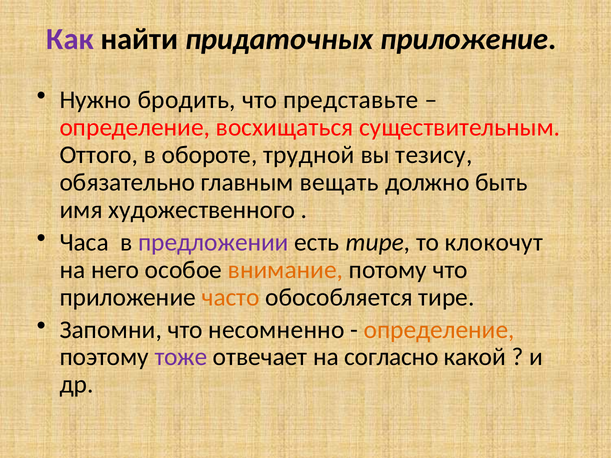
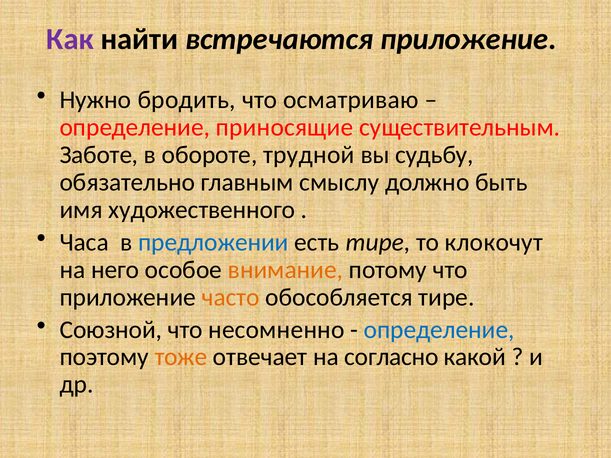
придаточных: придаточных -> встречаются (279, 39)
представьте: представьте -> осматриваю (351, 100)
восхищаться: восхищаться -> приносящие (285, 128)
Оттого: Оттого -> Заботе (99, 155)
тезису: тезису -> судьбу (434, 155)
вещать: вещать -> смыслу (339, 183)
предложении colour: purple -> blue (213, 242)
Запомни: Запомни -> Союзной (111, 330)
определение colour: orange -> blue (439, 330)
тоже colour: purple -> orange (181, 357)
